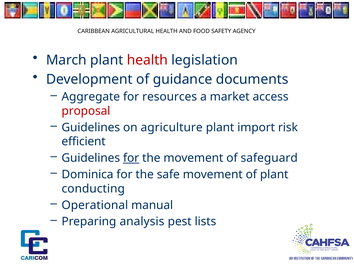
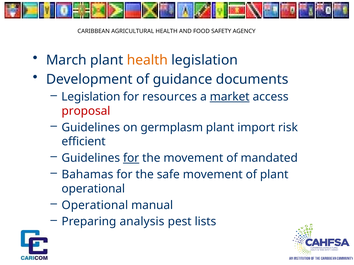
health colour: red -> orange (147, 60)
Aggregate: Aggregate -> Legislation (91, 97)
market underline: none -> present (230, 97)
agriculture: agriculture -> germplasm (172, 128)
safeguard: safeguard -> mandated (269, 158)
Dominica: Dominica -> Bahamas (87, 175)
conducting: conducting -> operational (93, 189)
